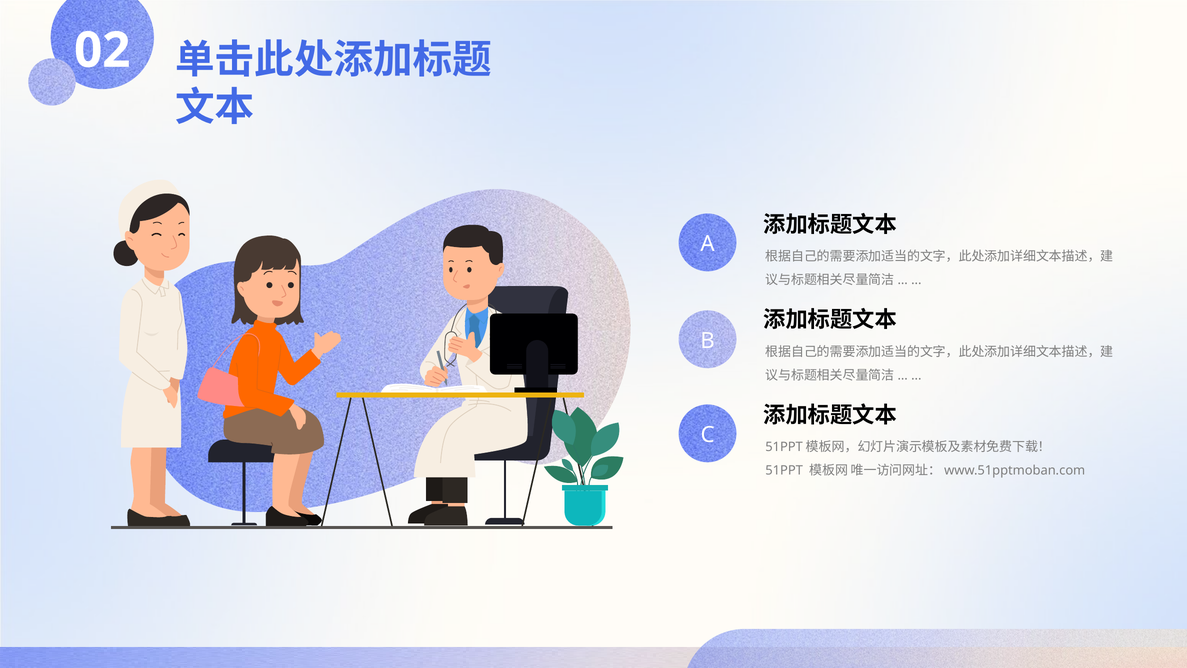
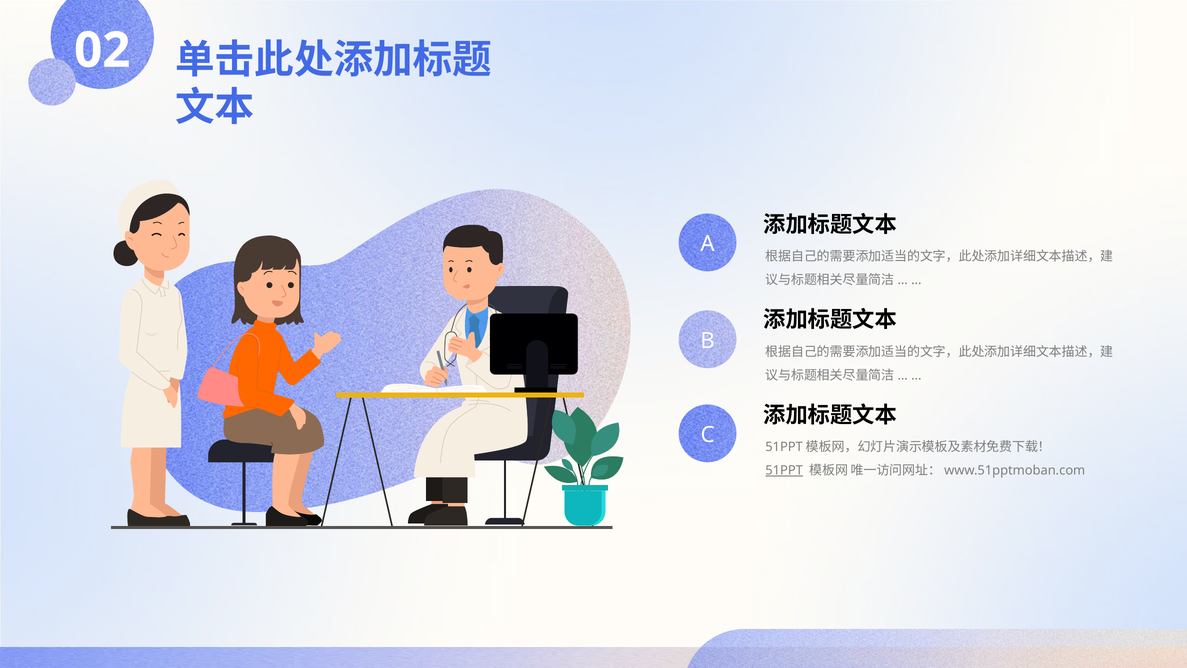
51PPT underline: none -> present (784, 470)
